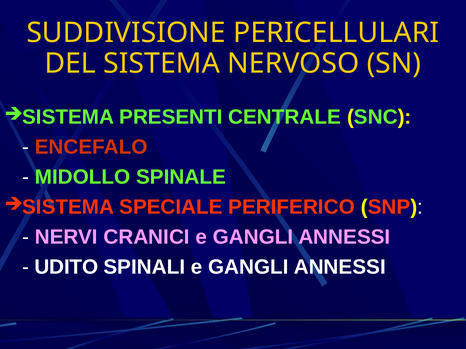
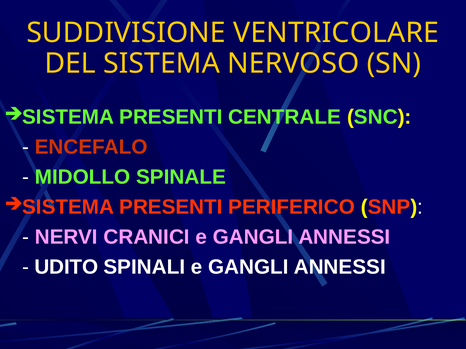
PERICELLULARI: PERICELLULARI -> VENTRICOLARE (336, 33)
SPECIALE: SPECIALE -> PRESENTI (171, 207)
